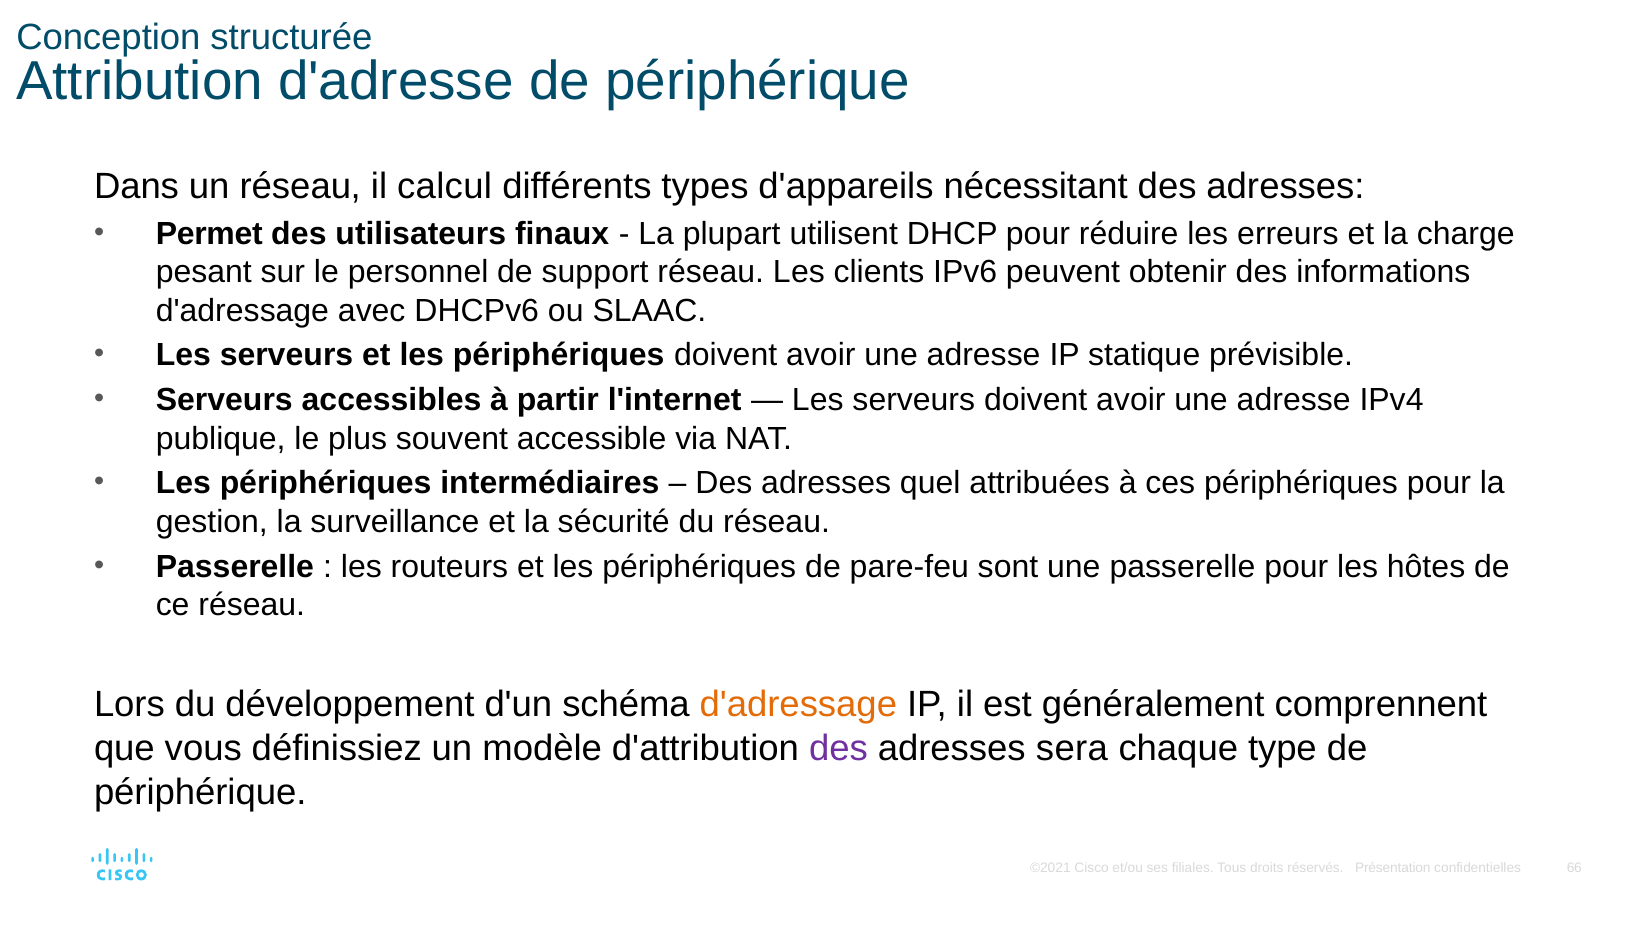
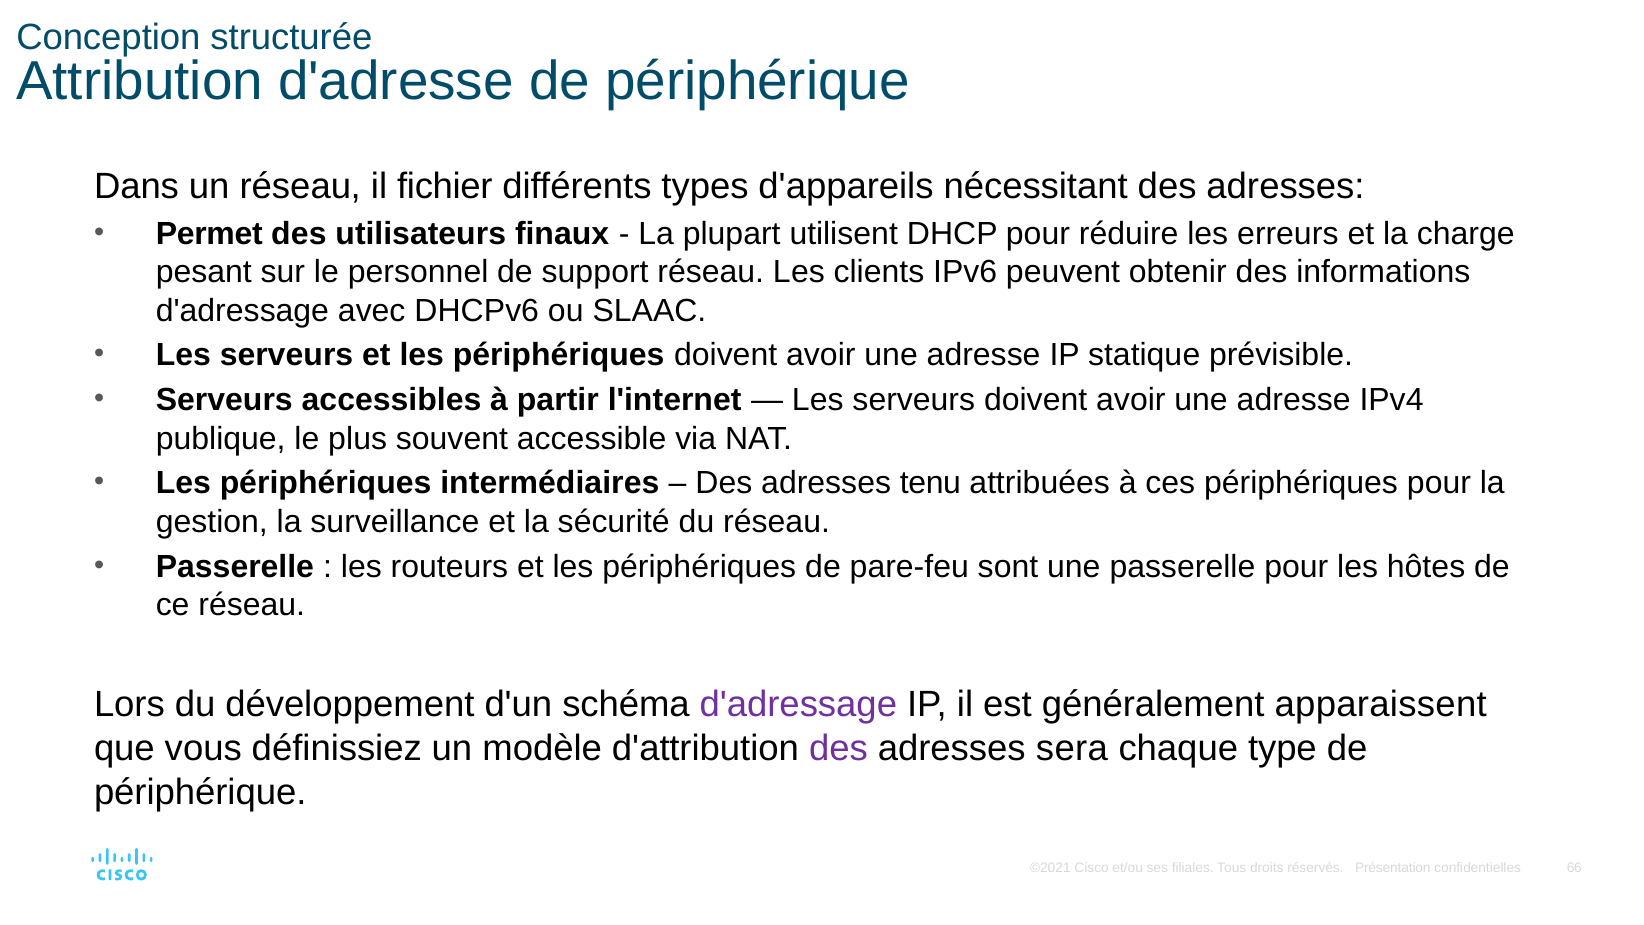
calcul: calcul -> fichier (445, 186)
quel: quel -> tenu (930, 483)
d'adressage colour: orange -> purple (798, 705)
comprennent: comprennent -> apparaissent (1381, 705)
